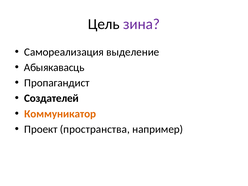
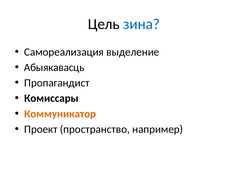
зина colour: purple -> blue (142, 24)
Создателей: Создателей -> Комиссары (51, 98)
пространства: пространства -> пространство (95, 129)
